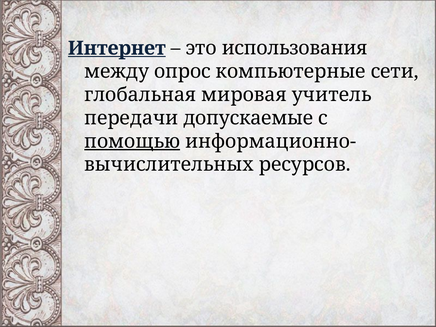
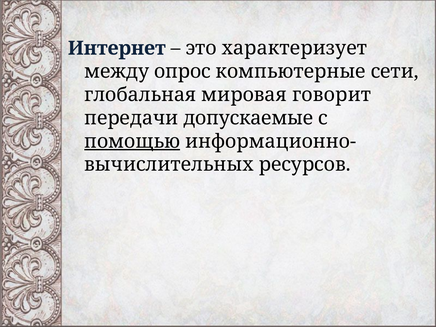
Интернет underline: present -> none (117, 48)
использования: использования -> характеризует (295, 48)
учитель: учитель -> говорит (332, 95)
